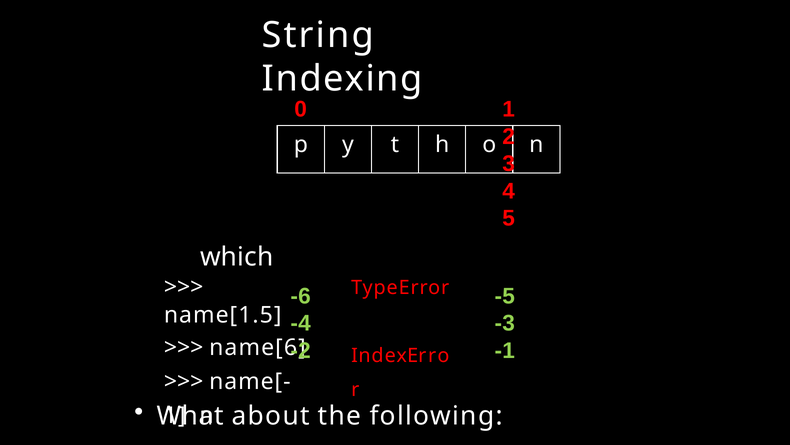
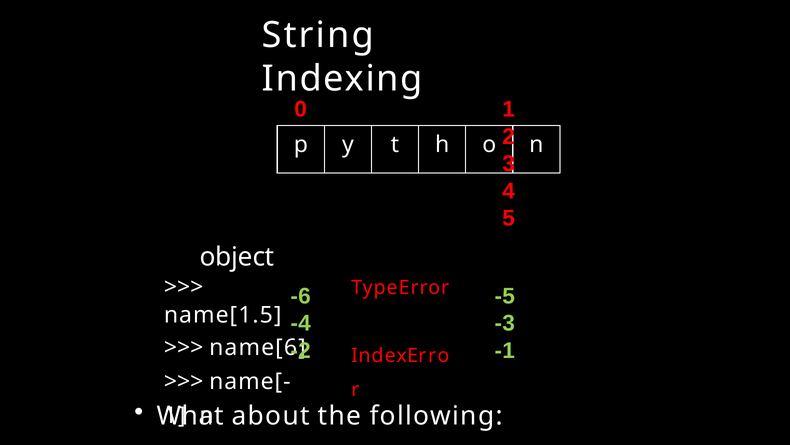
which: which -> object (237, 257)
